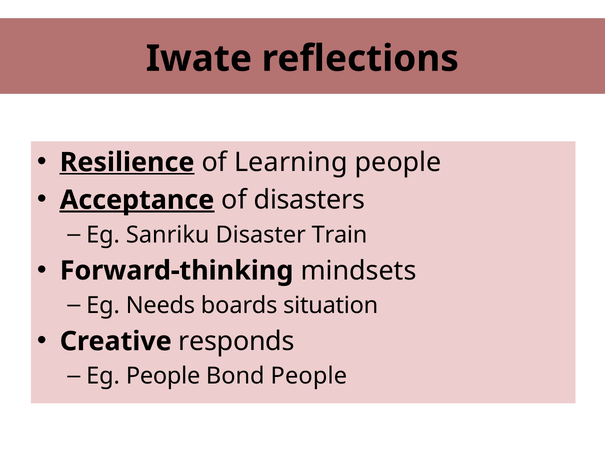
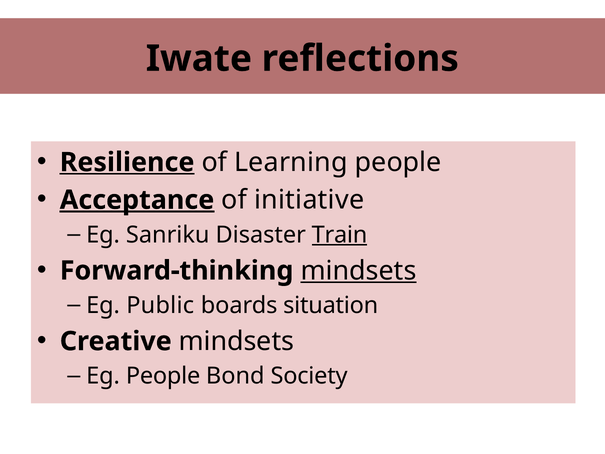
disasters: disasters -> initiative (309, 200)
Train underline: none -> present (340, 235)
mindsets underline: none -> present (359, 270)
Needs: Needs -> Public (160, 305)
Creative responds: responds -> mindsets (236, 341)
Bond People: People -> Society (309, 376)
